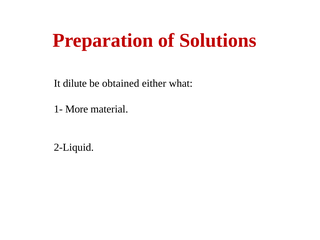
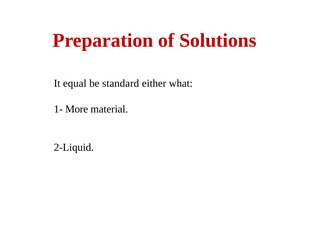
dilute: dilute -> equal (75, 83)
obtained: obtained -> standard (121, 83)
